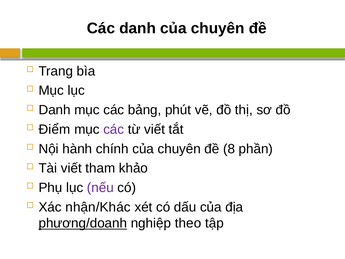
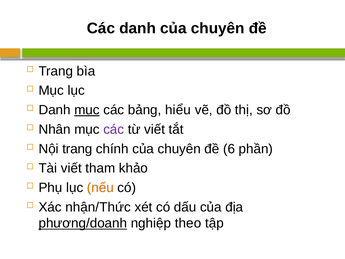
mục underline: none -> present (87, 110)
phút: phút -> hiểu (178, 110)
Điểm: Điểm -> Nhân (55, 129)
Nội hành: hành -> trang (77, 149)
8: 8 -> 6 (229, 149)
nếu colour: purple -> orange (100, 188)
nhận/Khác: nhận/Khác -> nhận/Thức (98, 207)
